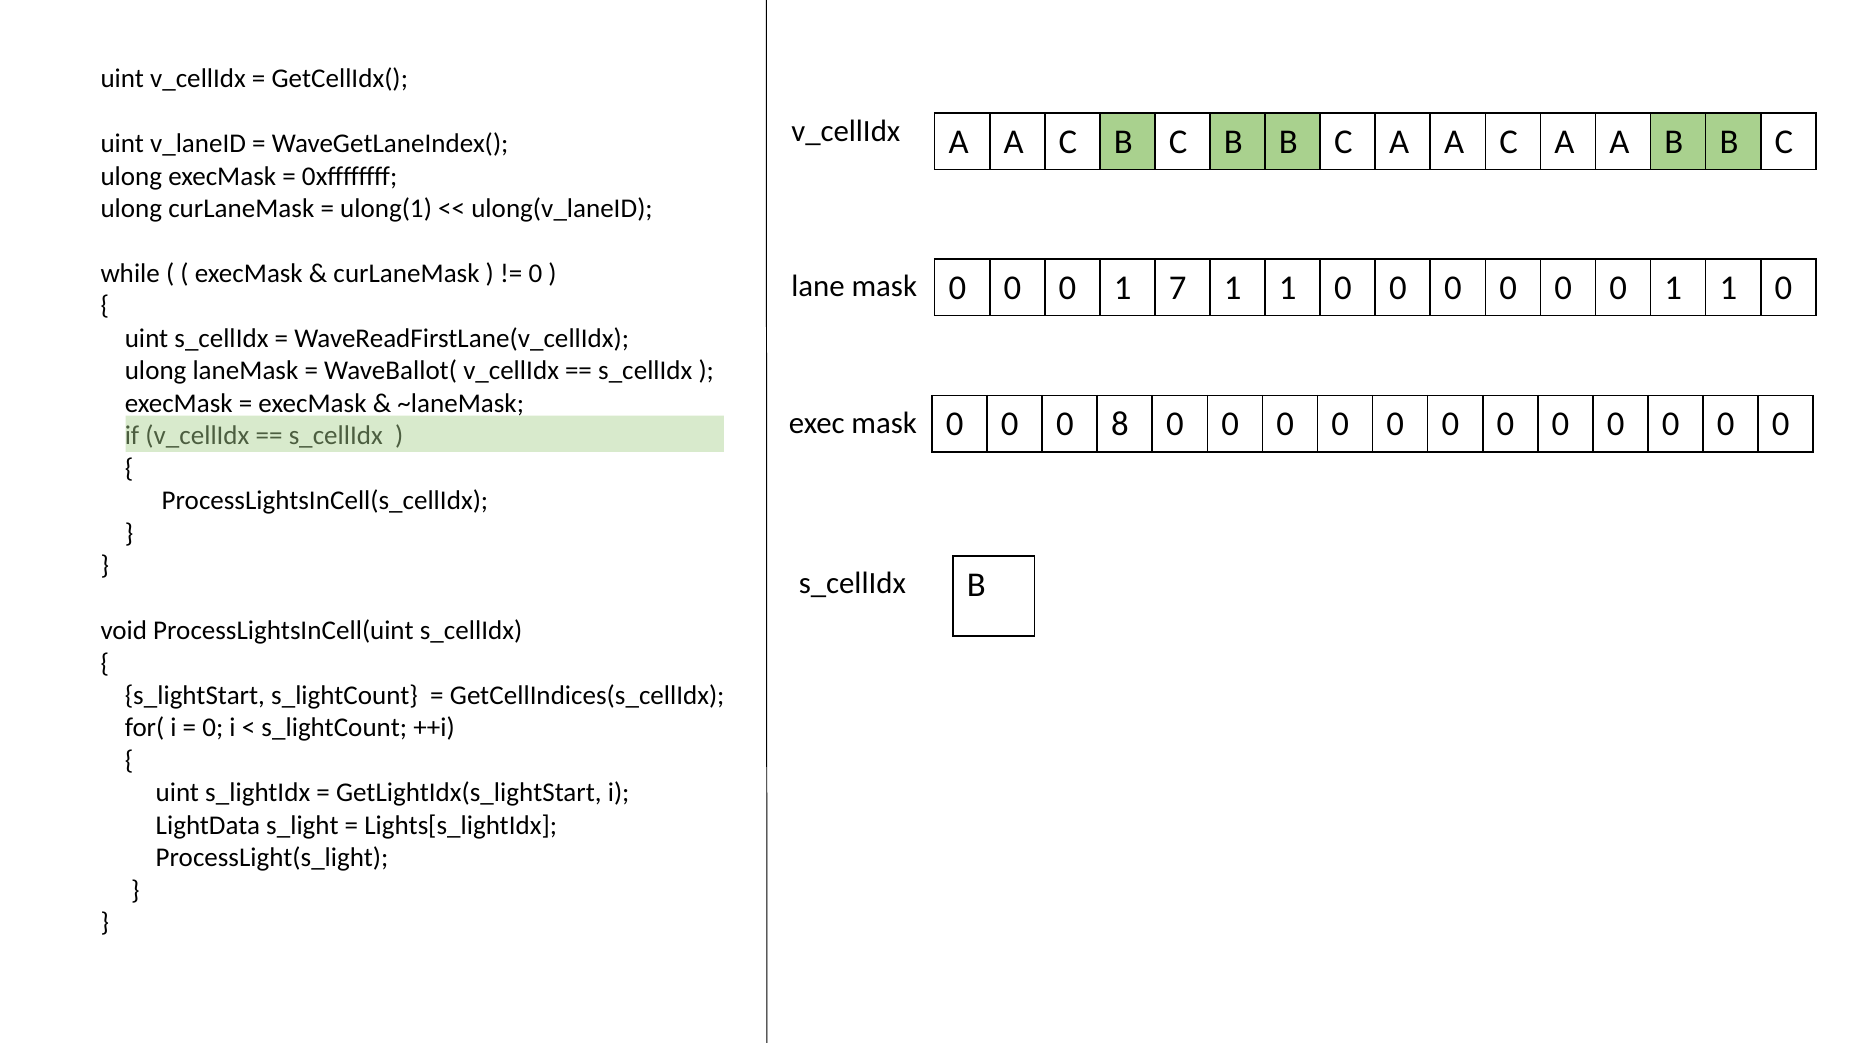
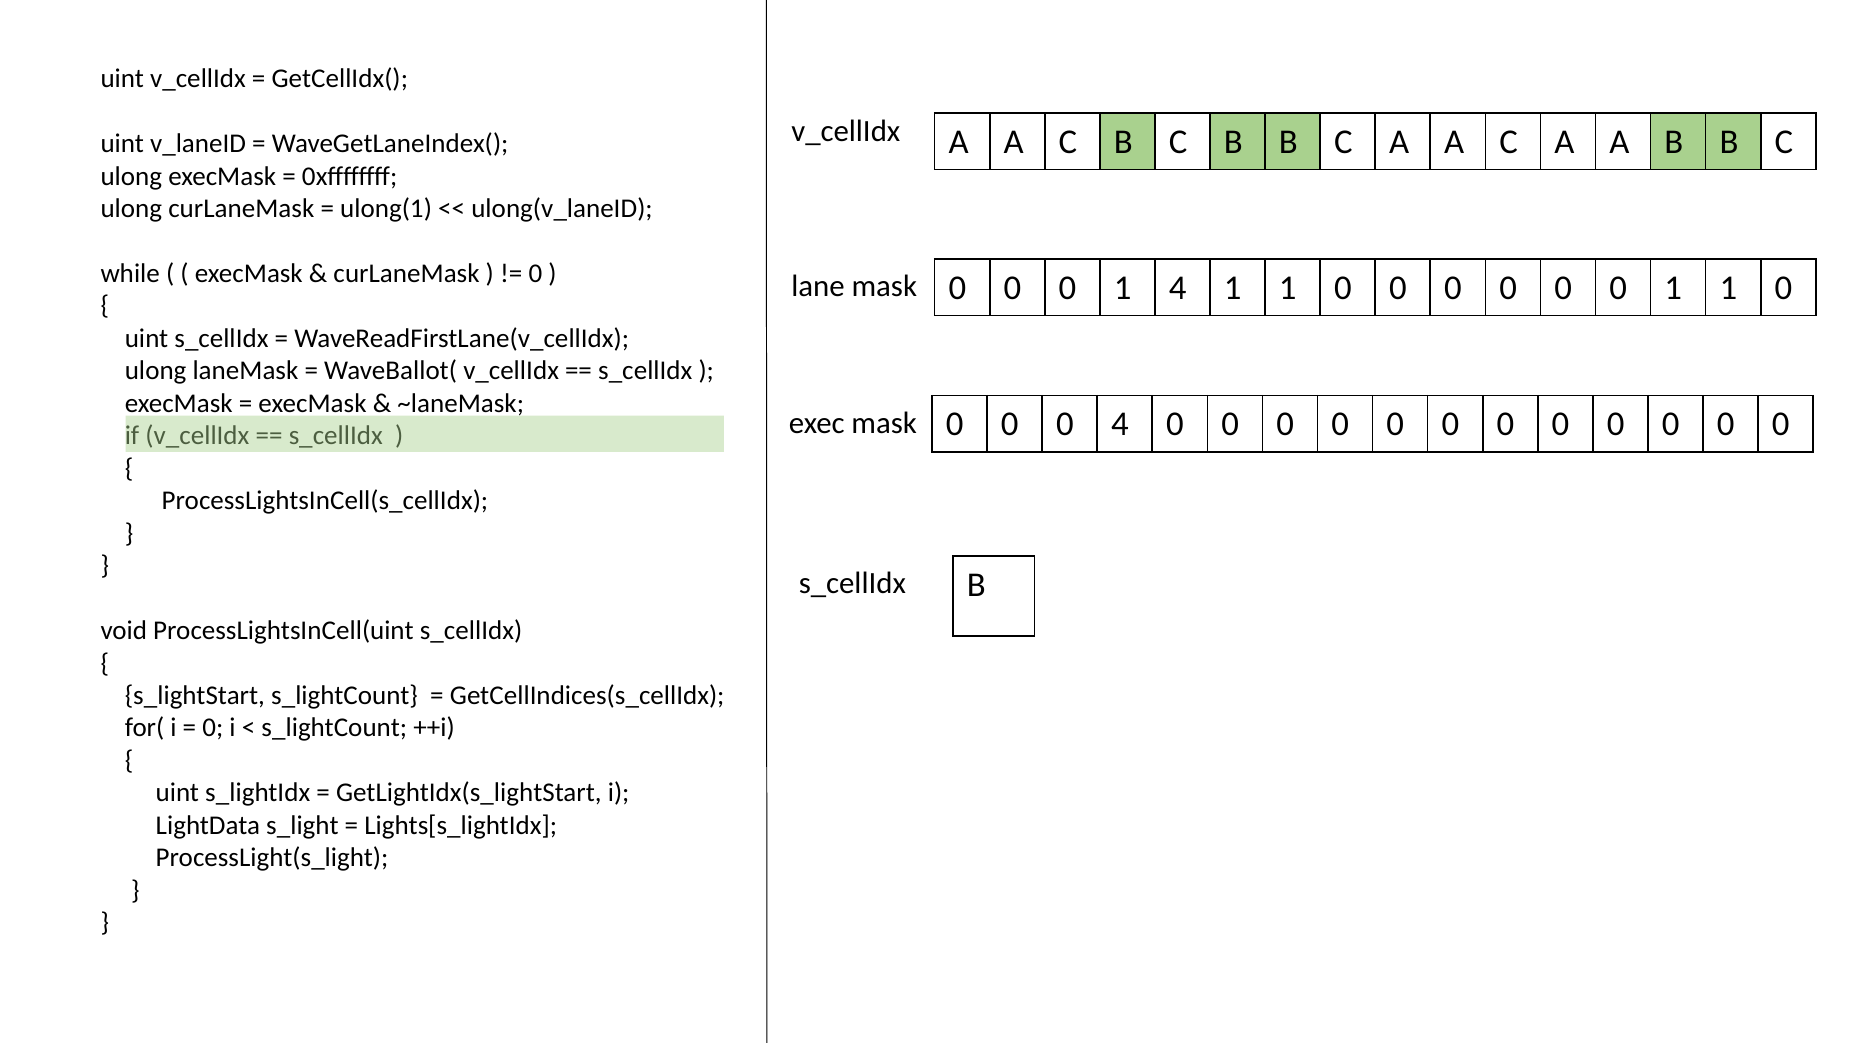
1 7: 7 -> 4 (1178, 288)
0 8: 8 -> 4 (1120, 424)
